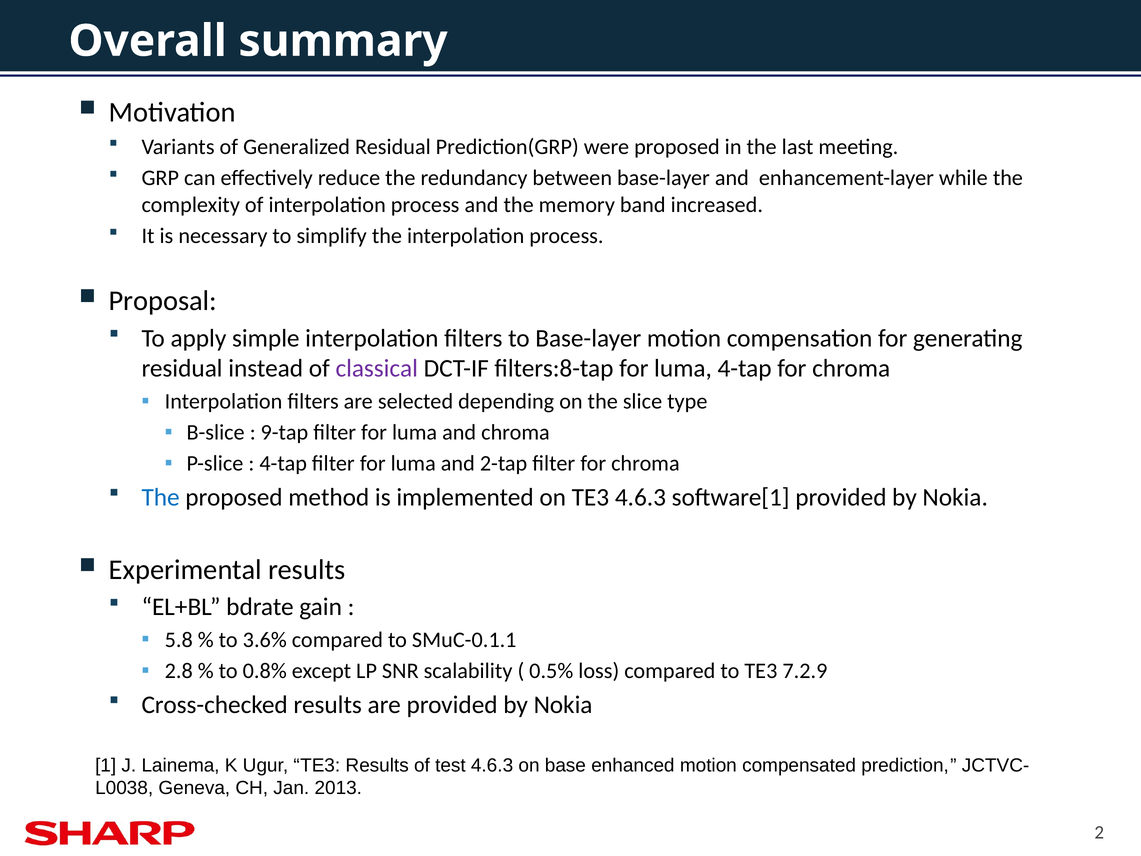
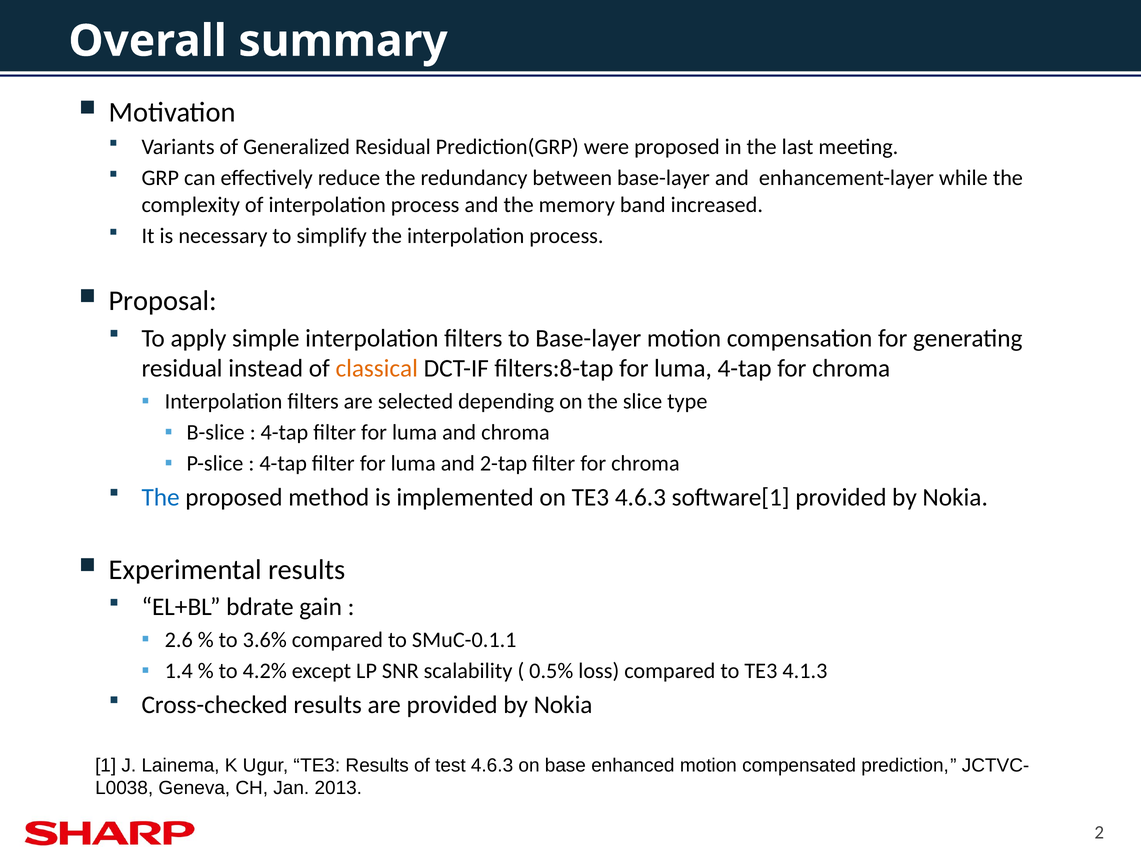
classical colour: purple -> orange (377, 368)
9-tap: 9-tap -> 4-tap (284, 432)
5.8: 5.8 -> 2.6 (179, 640)
2.8: 2.8 -> 1.4 (179, 671)
0.8%: 0.8% -> 4.2% (265, 671)
7.2.9: 7.2.9 -> 4.1.3 (805, 671)
